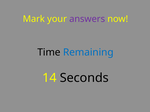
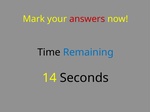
answers colour: purple -> red (87, 19)
